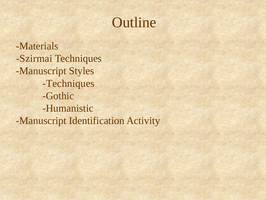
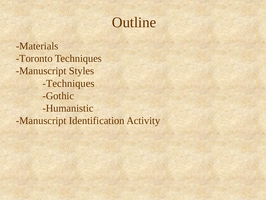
Szirmai: Szirmai -> Toronto (34, 58)
